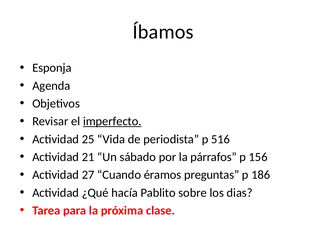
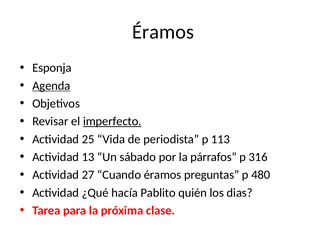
Íbamos: Íbamos -> Éramos (163, 32)
Agenda underline: none -> present (51, 86)
516: 516 -> 113 (221, 139)
21: 21 -> 13 (88, 157)
156: 156 -> 316 (258, 157)
186: 186 -> 480 (261, 175)
sobre: sobre -> quién (193, 193)
